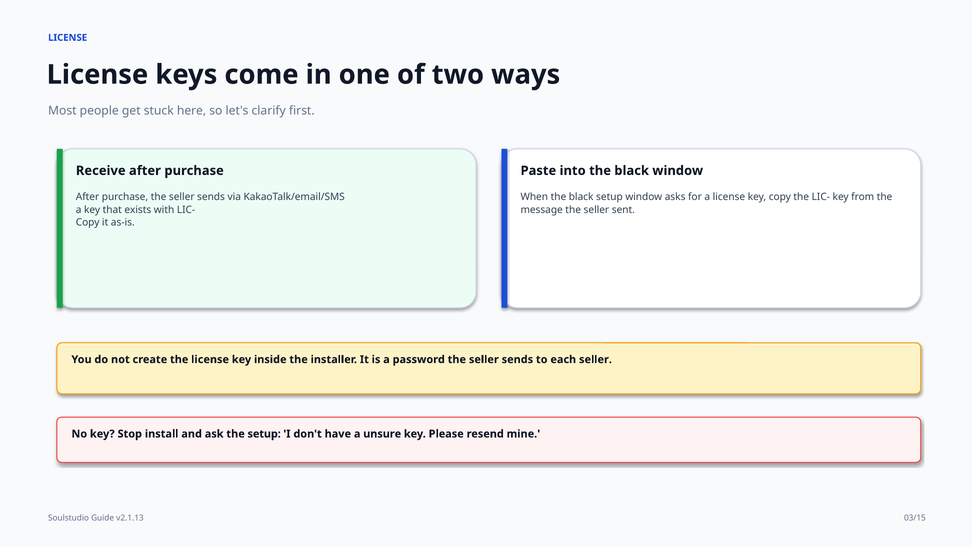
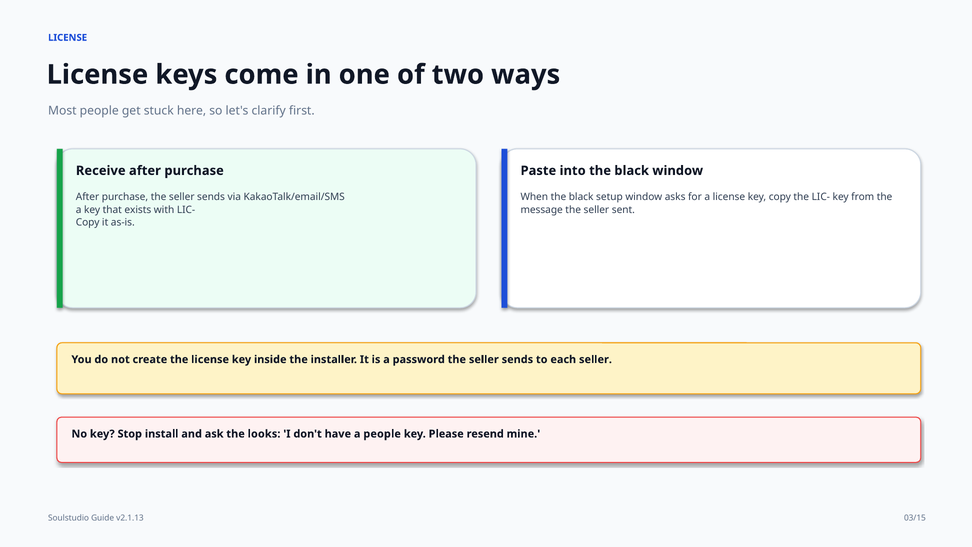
the setup: setup -> looks (264, 434)
a unsure: unsure -> people (382, 434)
